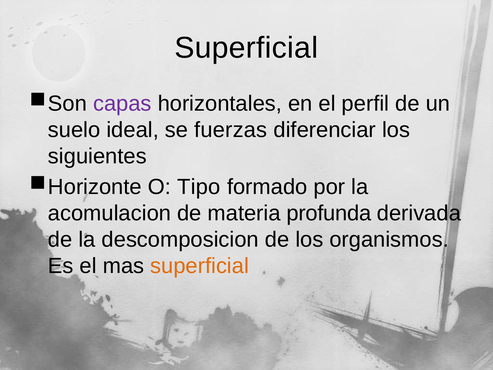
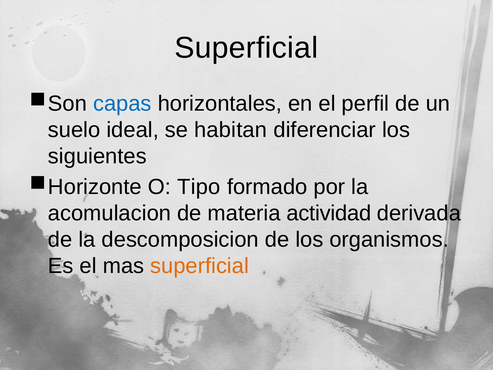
capas colour: purple -> blue (122, 103)
fuerzas: fuerzas -> habitan (231, 130)
profunda: profunda -> actividad (329, 213)
